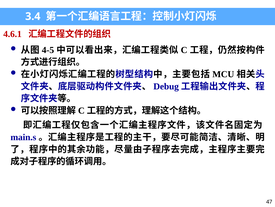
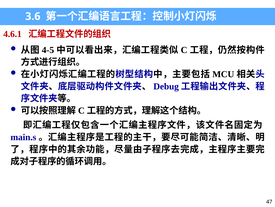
3.4: 3.4 -> 3.6 (33, 16)
